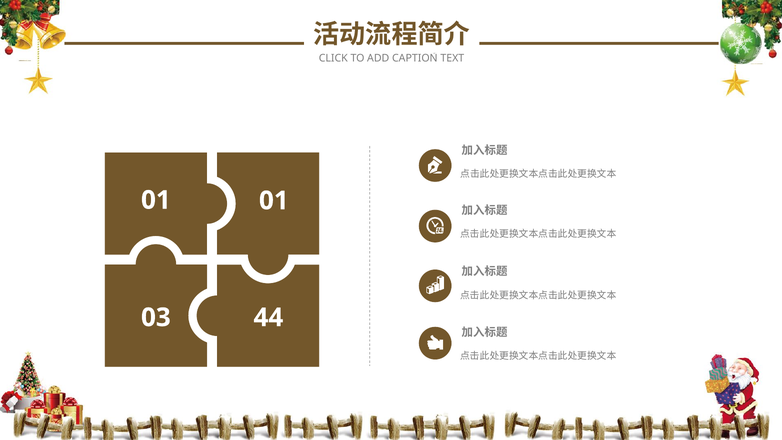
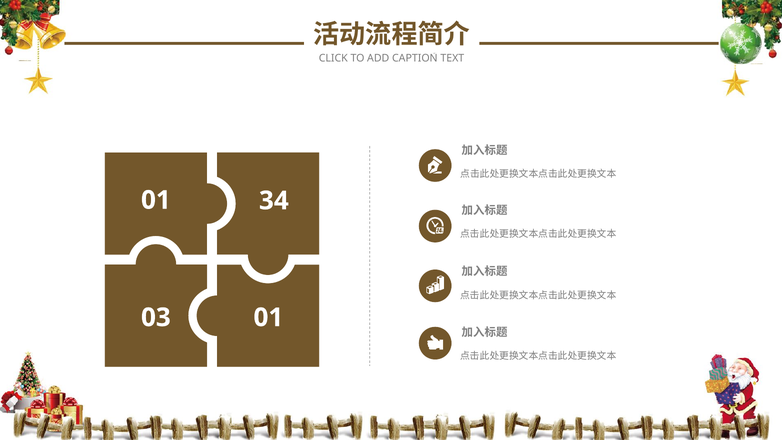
01 01: 01 -> 34 (274, 201)
03 44: 44 -> 01 (268, 318)
